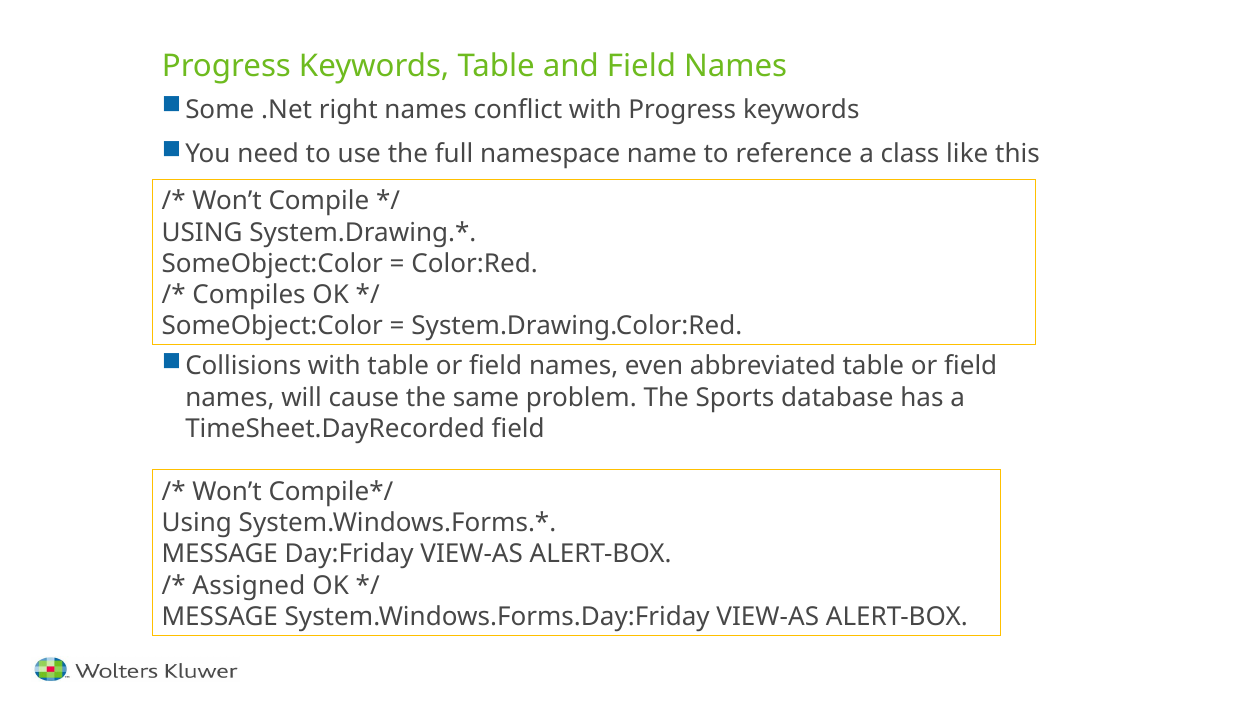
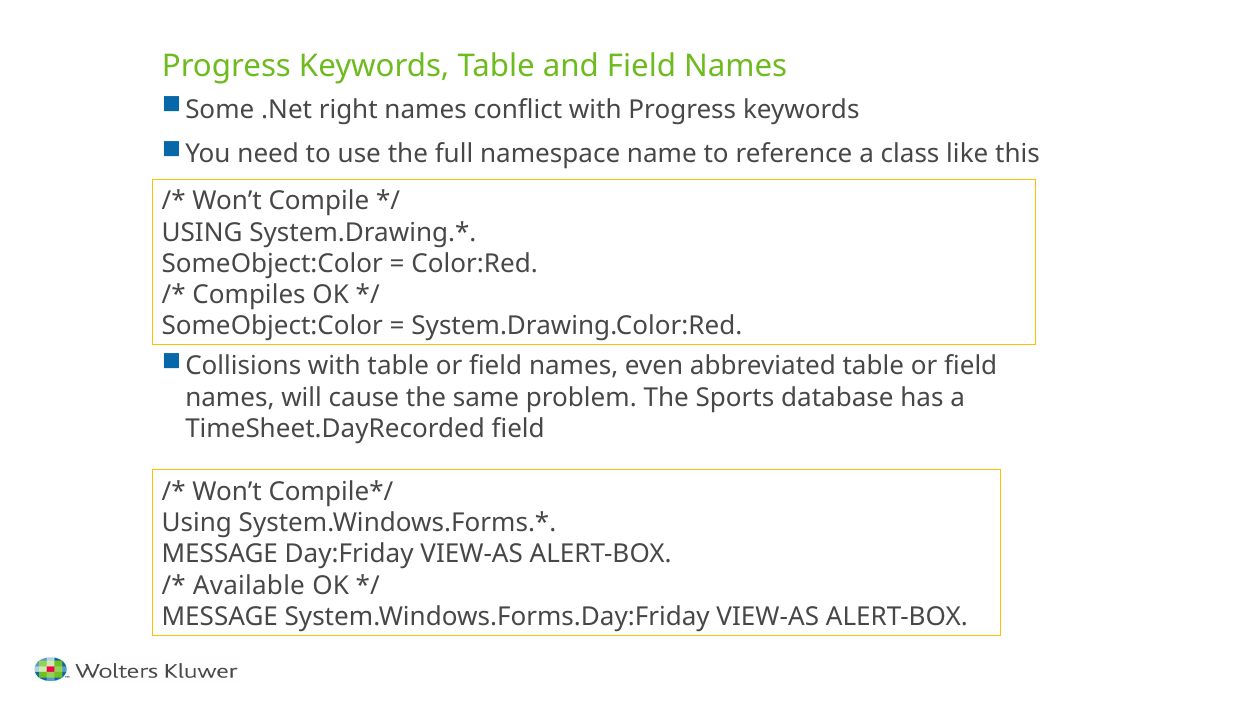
Assigned: Assigned -> Available (249, 585)
